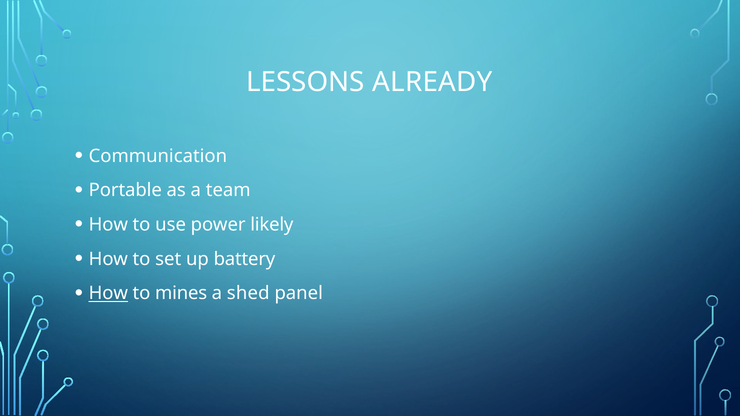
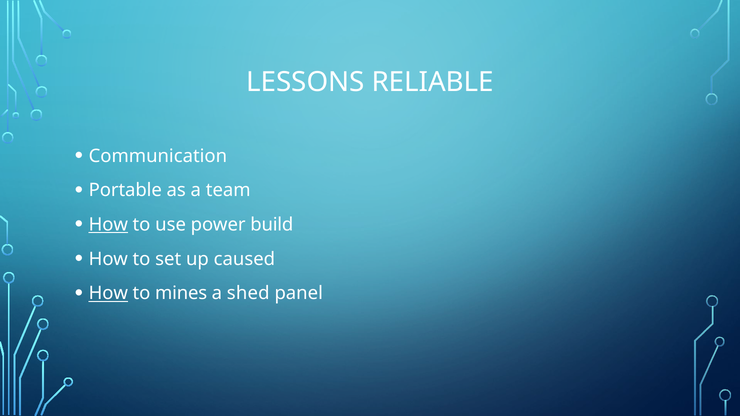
ALREADY: ALREADY -> RELIABLE (433, 82)
How underline: none -> present (108, 225)
likely: likely -> build (272, 225)
battery: battery -> caused (244, 259)
